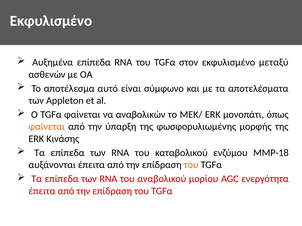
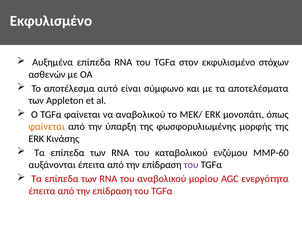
μεταξύ: μεταξύ -> στόχων (274, 63)
να αναβολικών: αναβολικών -> αναβολικού (141, 115)
ΜΜΡ-18: ΜΜΡ-18 -> ΜΜΡ-60 (271, 153)
του colour: orange -> purple (191, 165)
